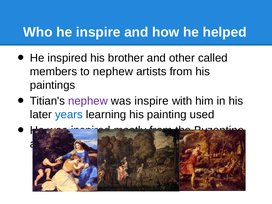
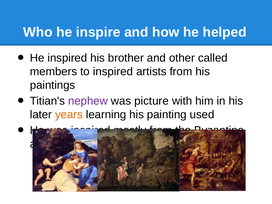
to nephew: nephew -> inspired (113, 72)
was inspire: inspire -> picture (151, 101)
years colour: blue -> orange (69, 115)
